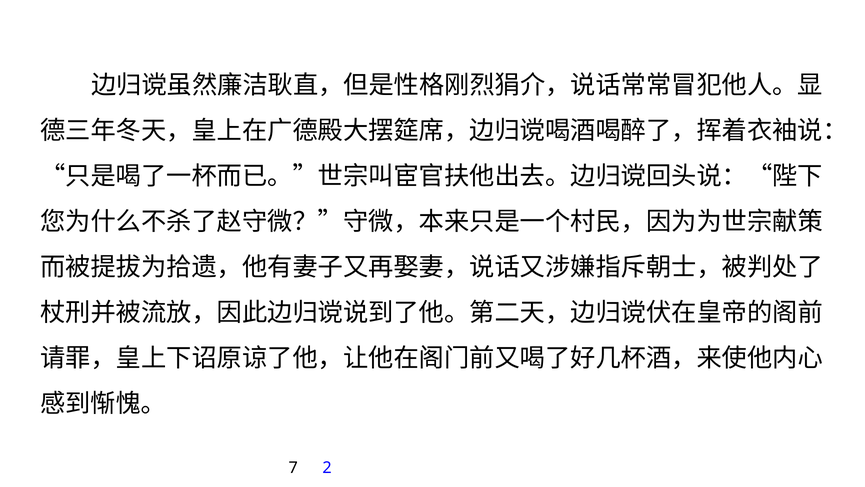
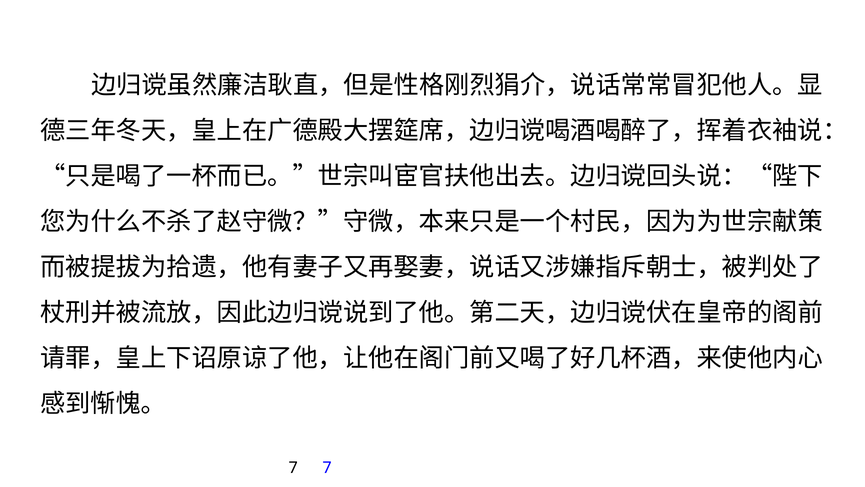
7 2: 2 -> 7 (327, 468)
